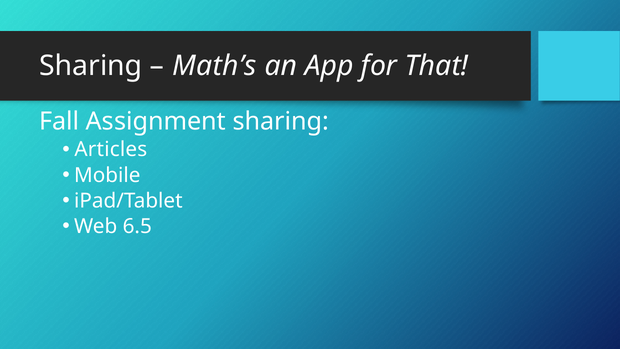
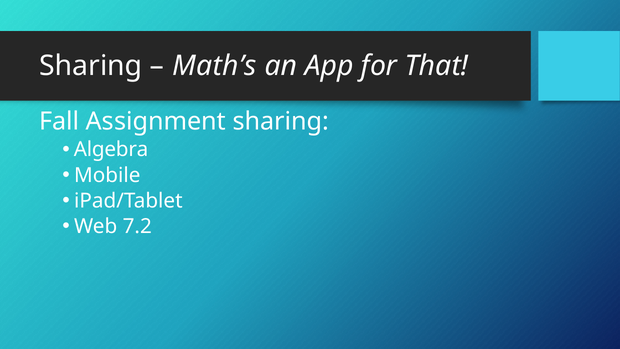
Articles: Articles -> Algebra (111, 150)
6.5: 6.5 -> 7.2 (137, 226)
